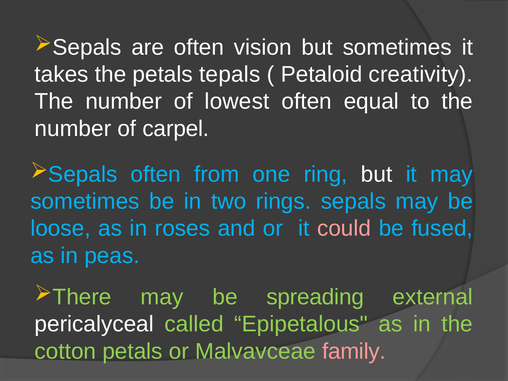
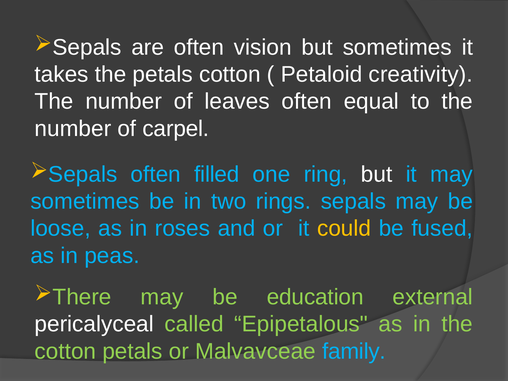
petals tepals: tepals -> cotton (230, 74)
lowest: lowest -> leaves (237, 101)
from: from -> filled (217, 174)
could colour: pink -> yellow (344, 228)
spreading: spreading -> education (315, 297)
family colour: pink -> light blue (354, 351)
